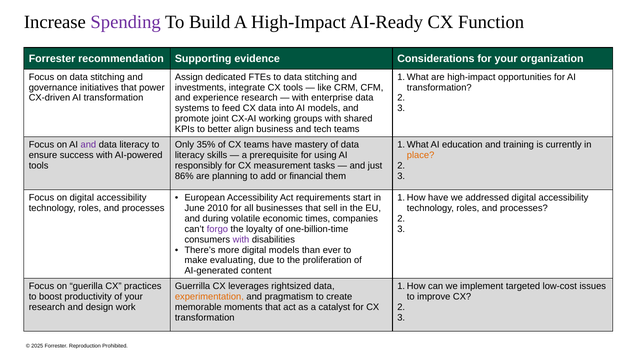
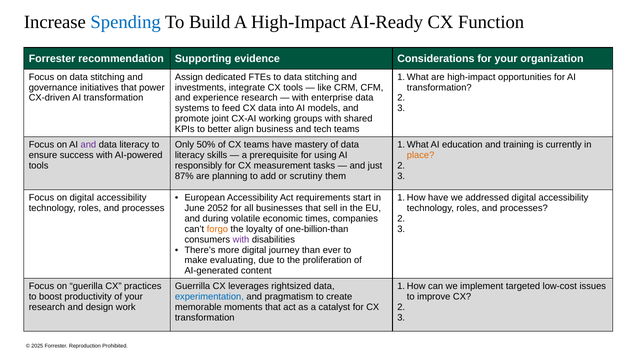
Spending colour: purple -> blue (126, 22)
35%: 35% -> 50% (206, 144)
86%: 86% -> 87% (184, 176)
financial: financial -> scrutiny (306, 176)
2010: 2010 -> 2052 (218, 208)
forgo colour: purple -> orange (217, 229)
one-billion-time: one-billion-time -> one-billion-than (317, 229)
digital models: models -> journey (284, 250)
experimentation colour: orange -> blue (209, 296)
